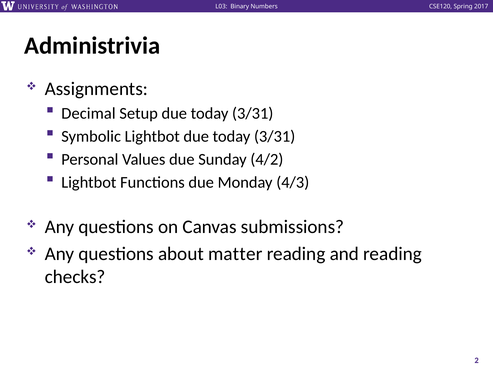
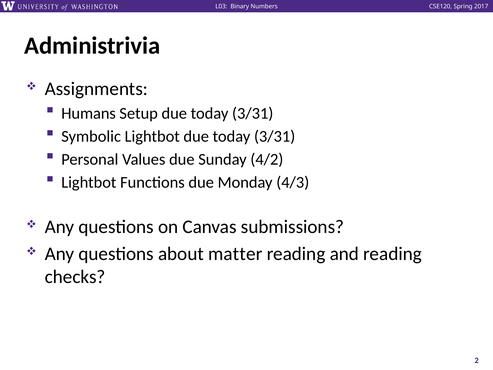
Decimal: Decimal -> Humans (89, 113)
